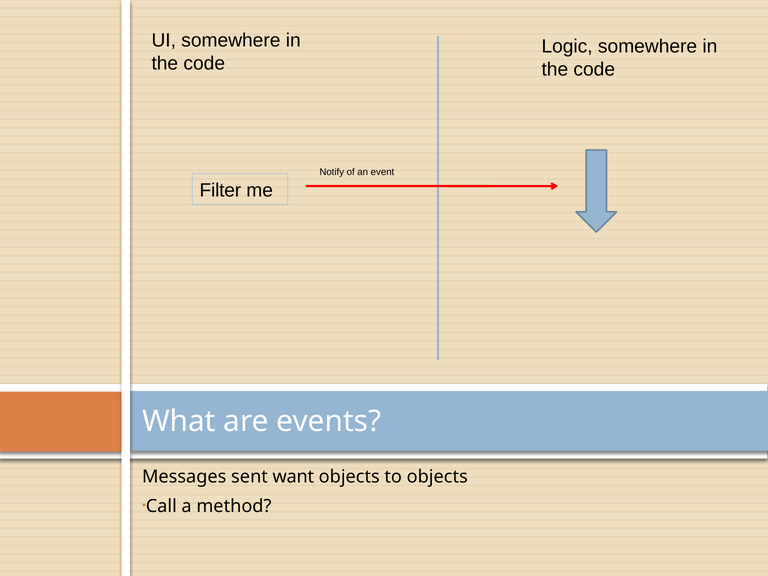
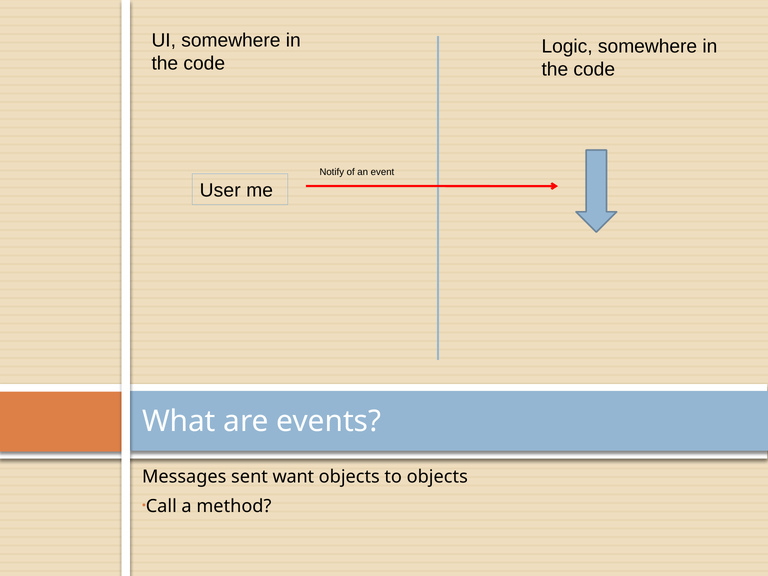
Filter: Filter -> User (220, 191)
